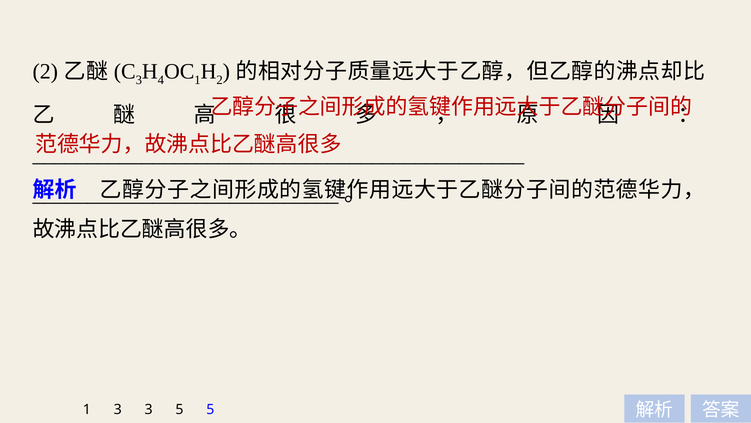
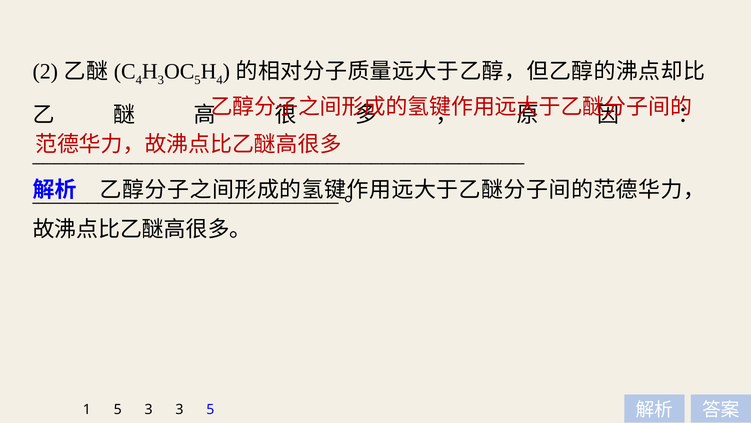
3: 3 -> 4 (139, 80)
4: 4 -> 3 (161, 80)
1: 1 -> 5 (198, 80)
2: 2 -> 4 (220, 80)
1 3: 3 -> 5 (118, 409)
3 5: 5 -> 3 (179, 409)
